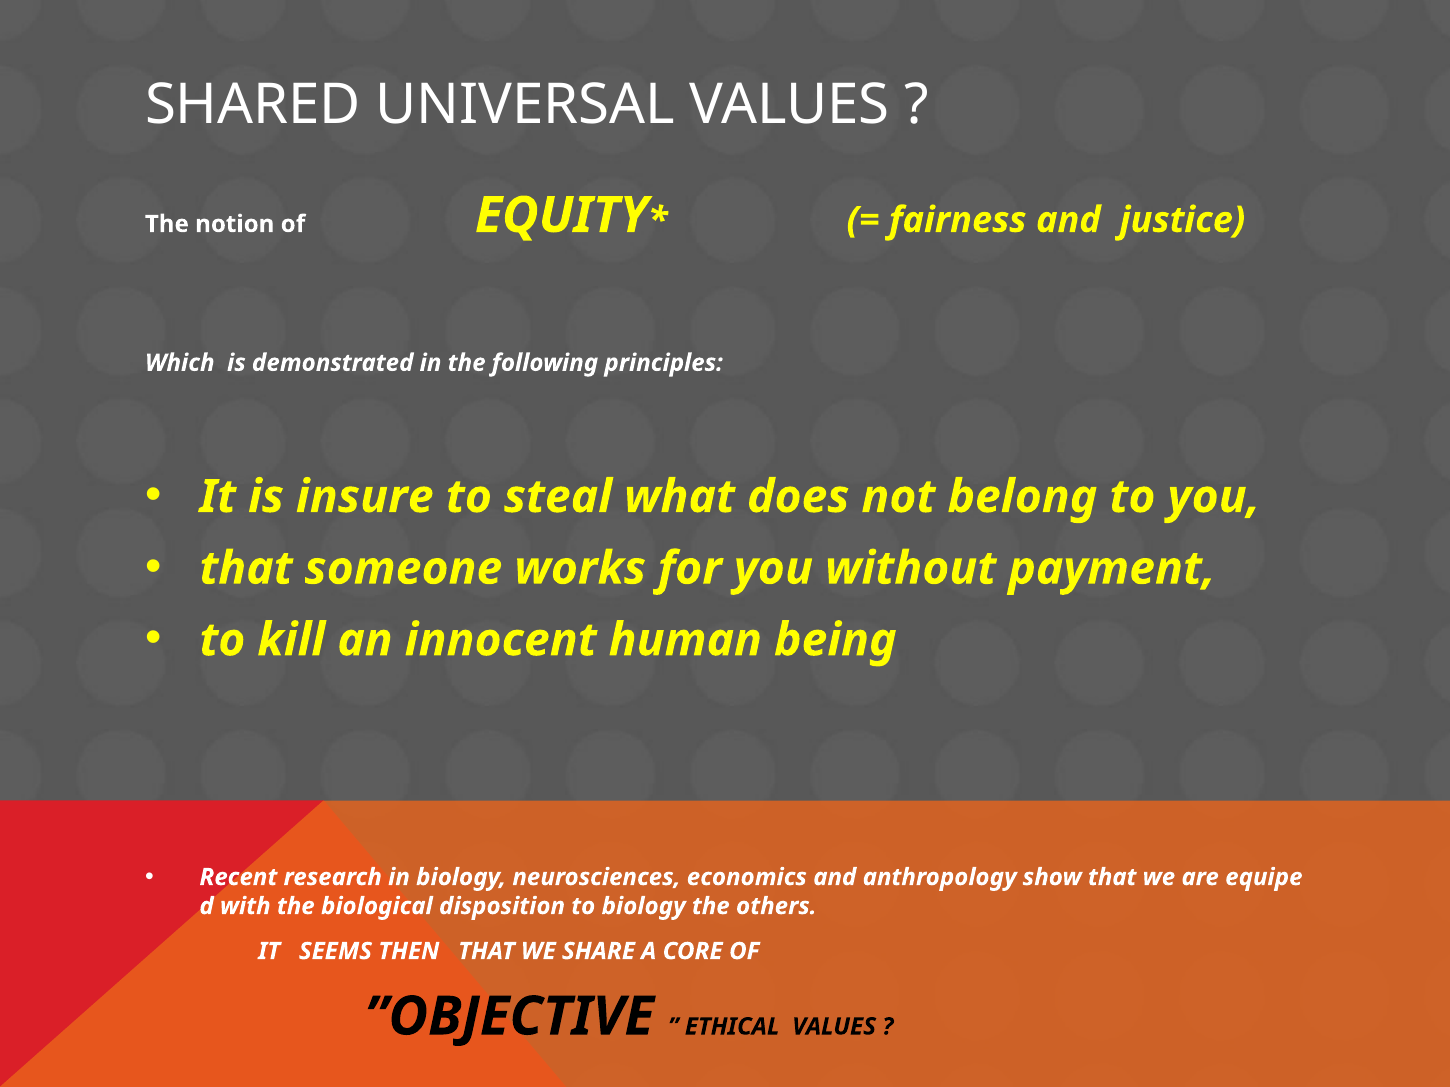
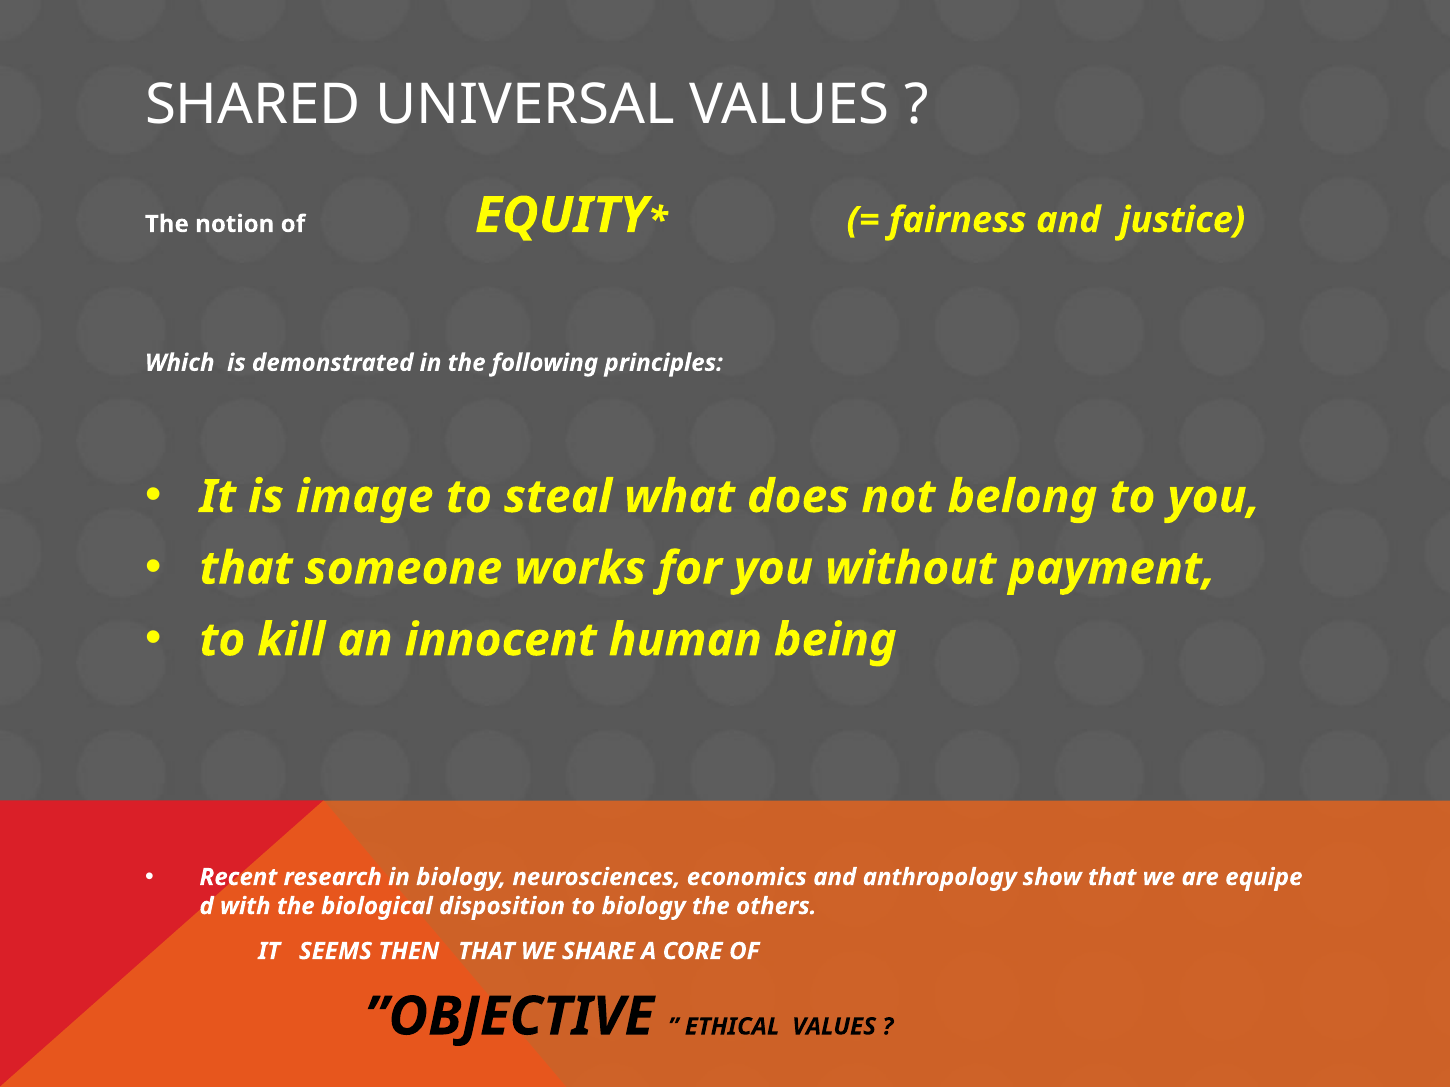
insure: insure -> image (365, 497)
